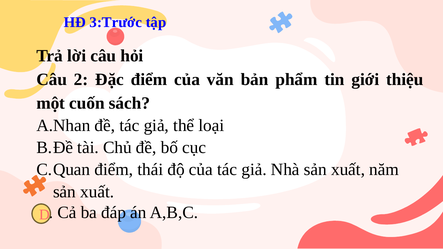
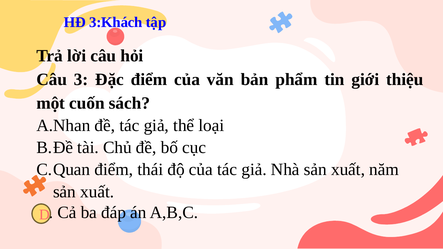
3:Trước: 3:Trước -> 3:Khách (116, 22)
2: 2 -> 3 (81, 80)
